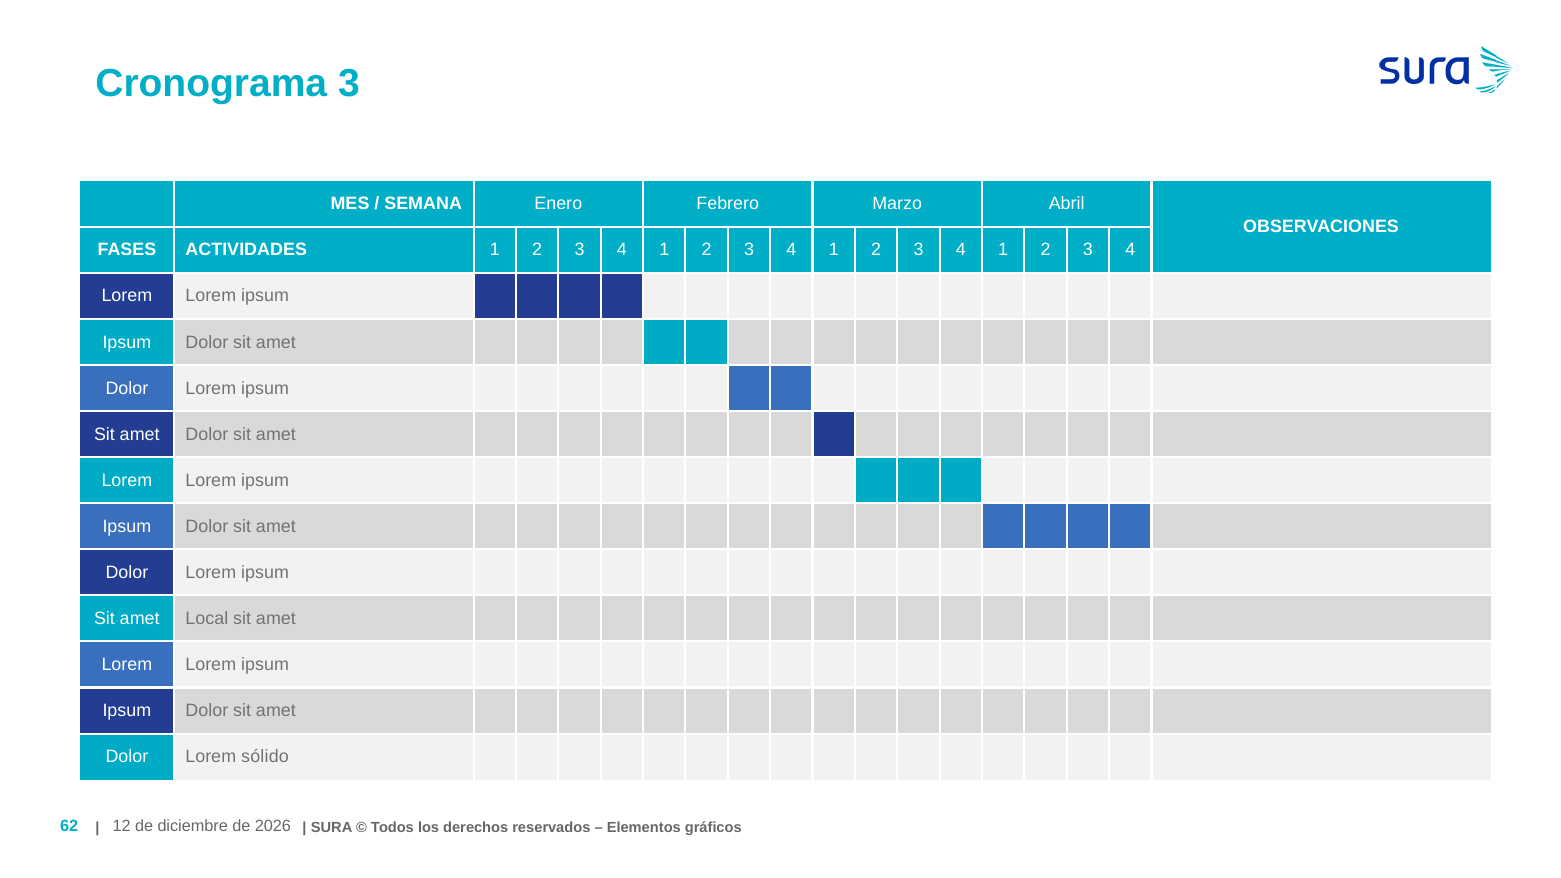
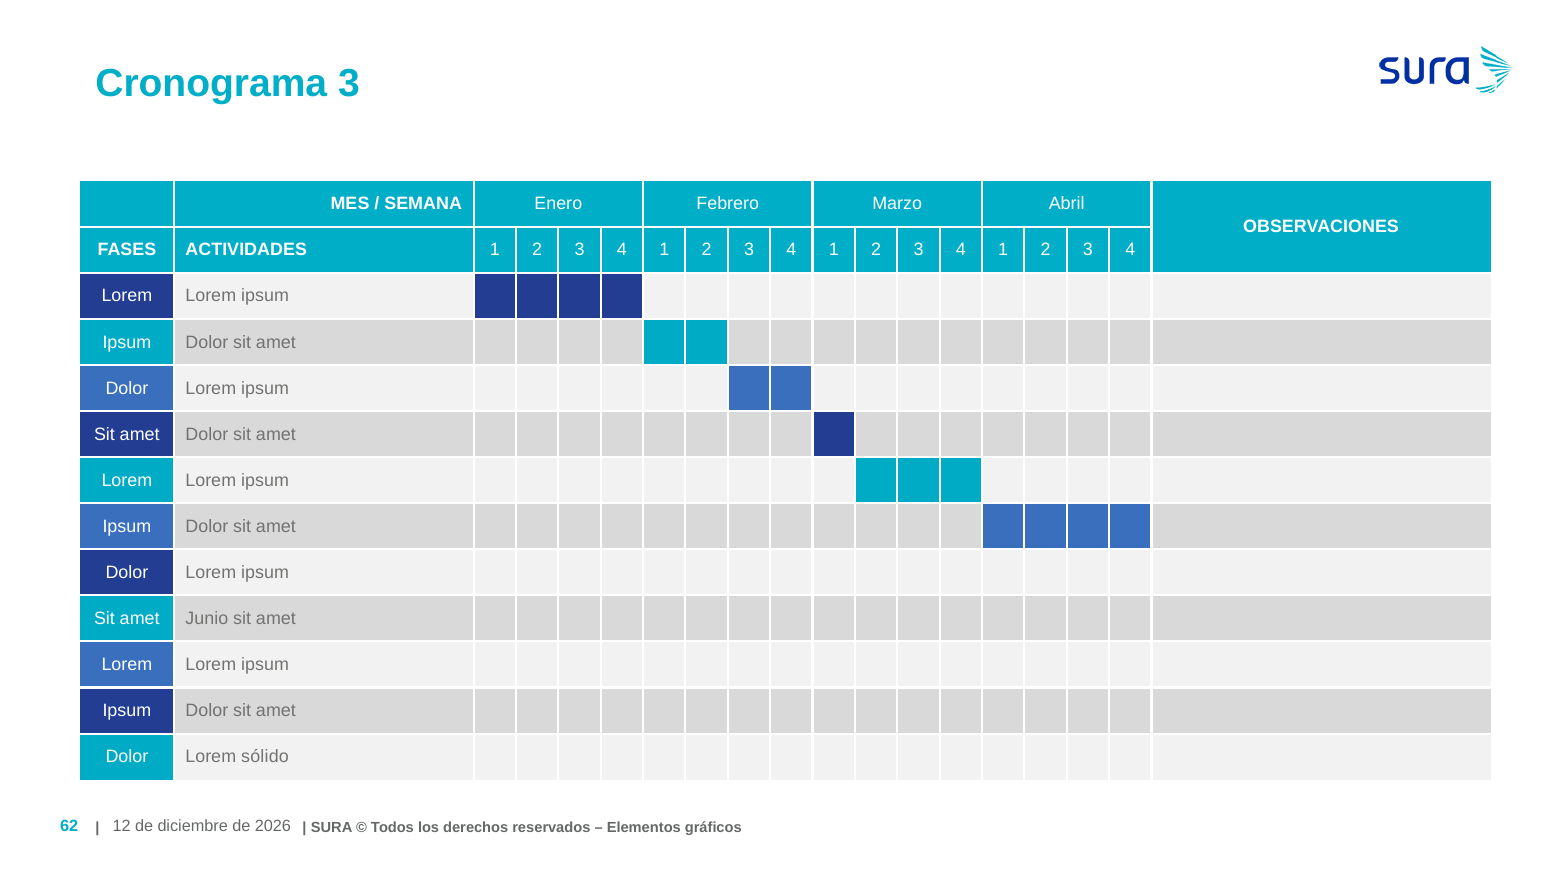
Local: Local -> Junio (207, 619)
